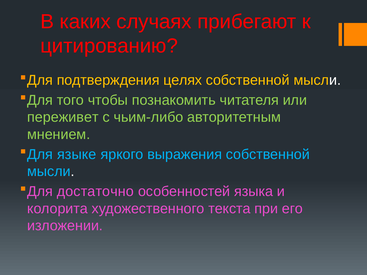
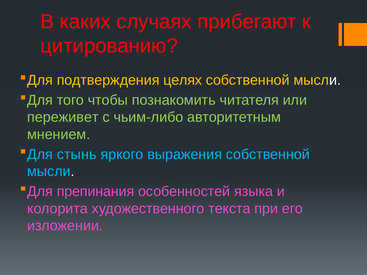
языке: языке -> стынь (77, 154)
достаточно: достаточно -> препинания (96, 192)
